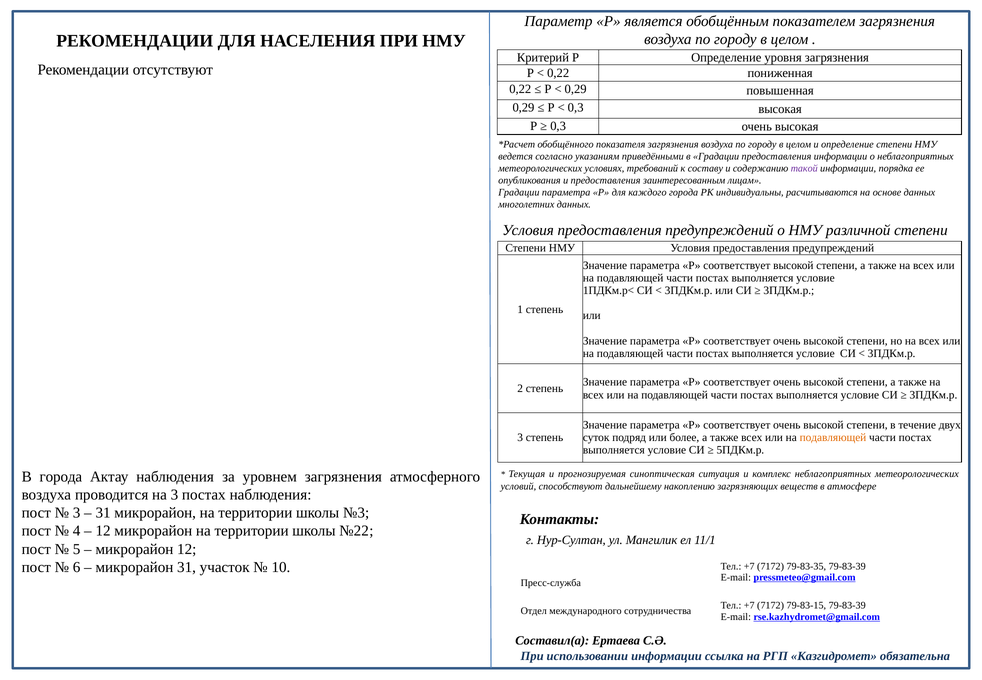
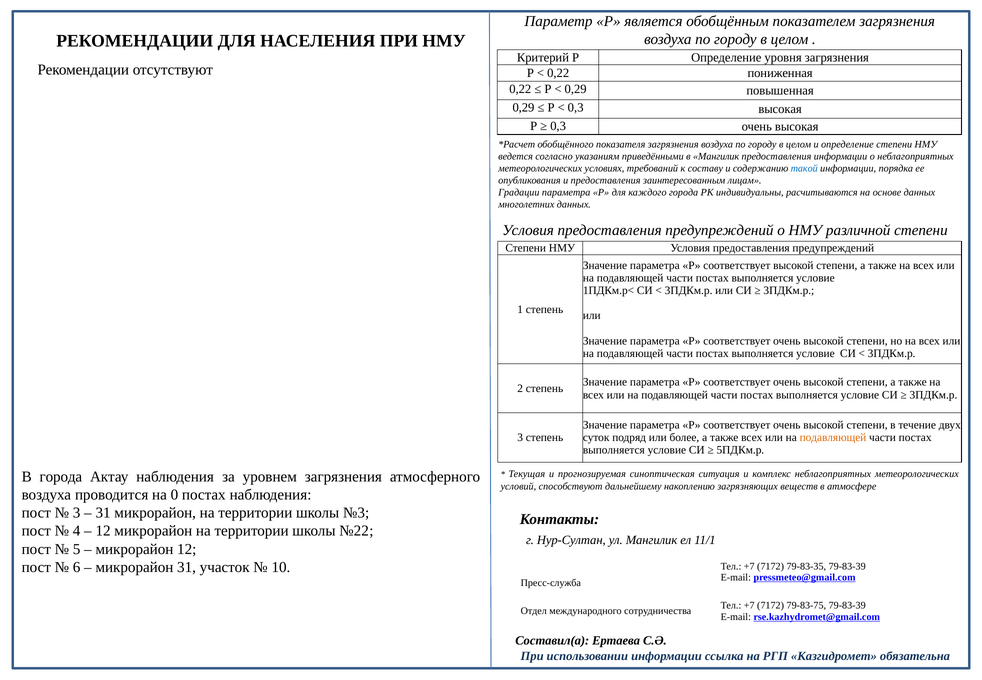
в Градации: Градации -> Мангилик (716, 156)
такой colour: purple -> blue (804, 168)
на 3: 3 -> 0 (174, 495)
79-83-15: 79-83-15 -> 79-83-75 (806, 605)
